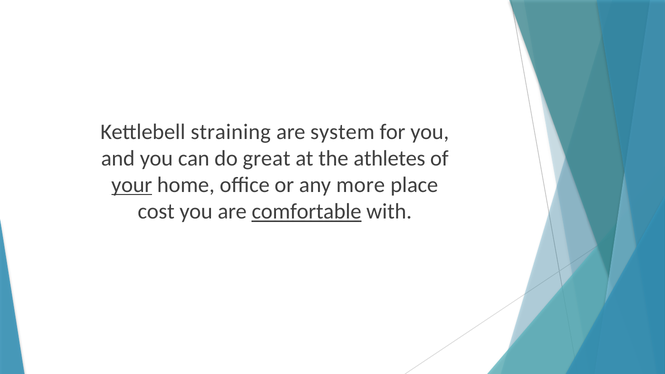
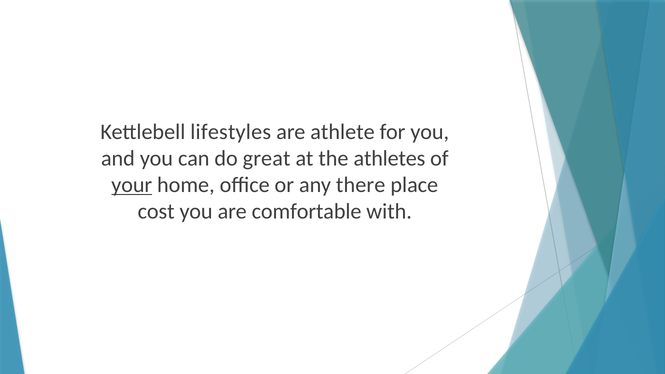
straining: straining -> lifestyles (231, 132)
system: system -> athlete (343, 132)
more: more -> there (361, 185)
comfortable underline: present -> none (307, 212)
